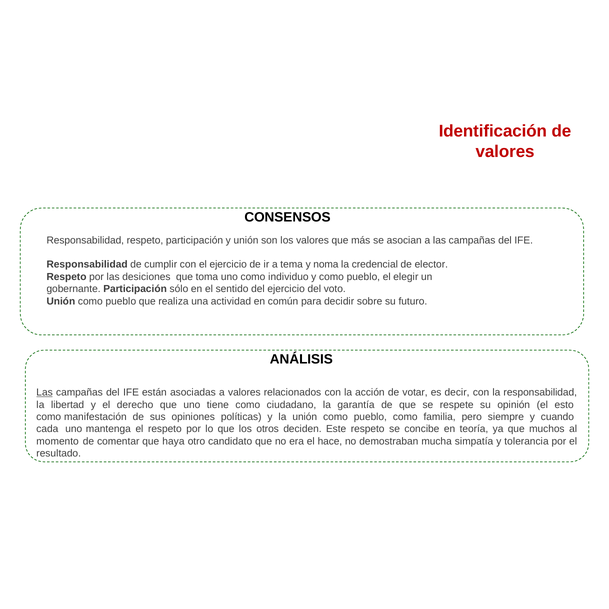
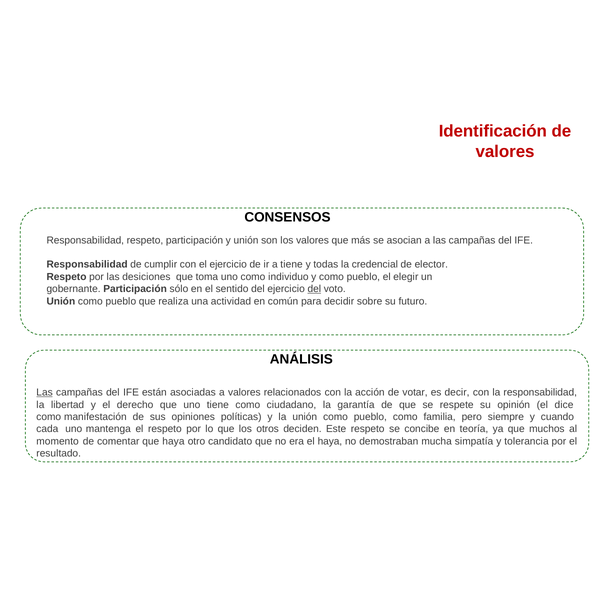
a tema: tema -> tiene (292, 265)
noma: noma -> todas (326, 265)
del underline: none -> present (314, 289)
esto: esto -> dice (564, 405)
el hace: hace -> haya (330, 441)
